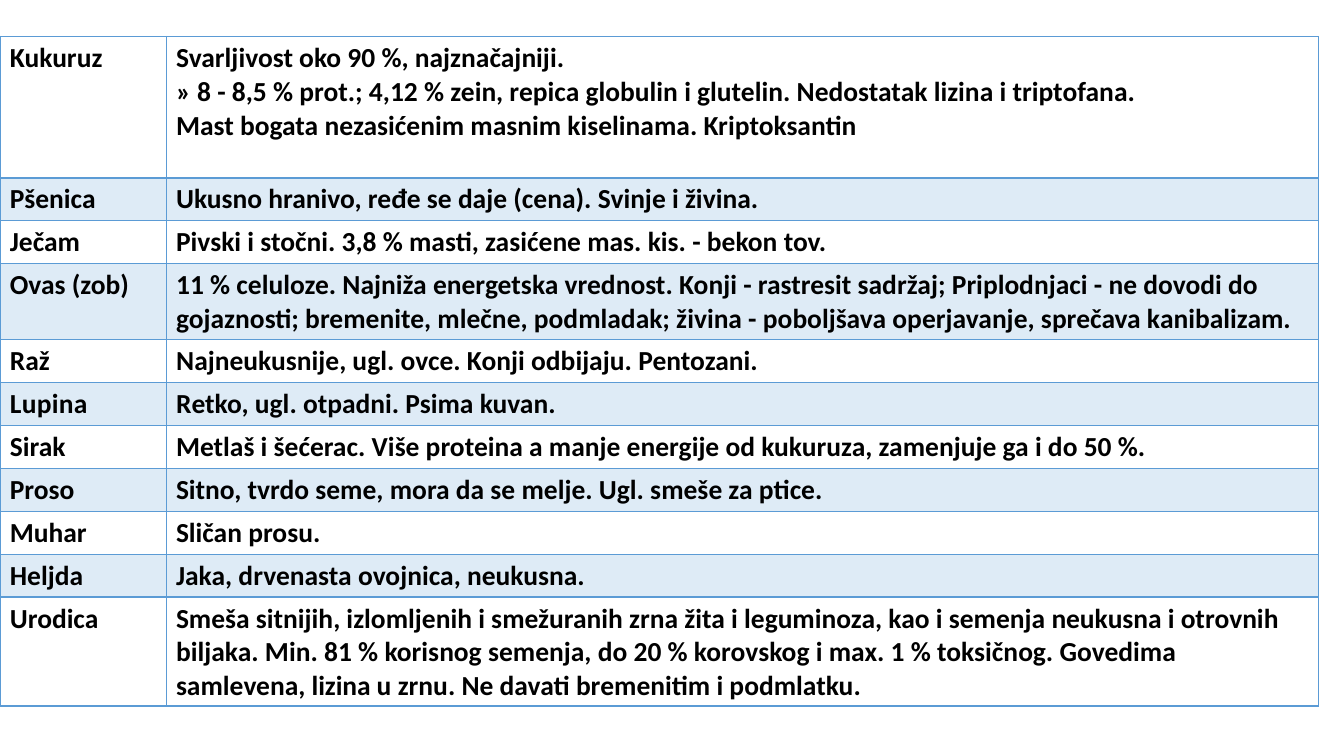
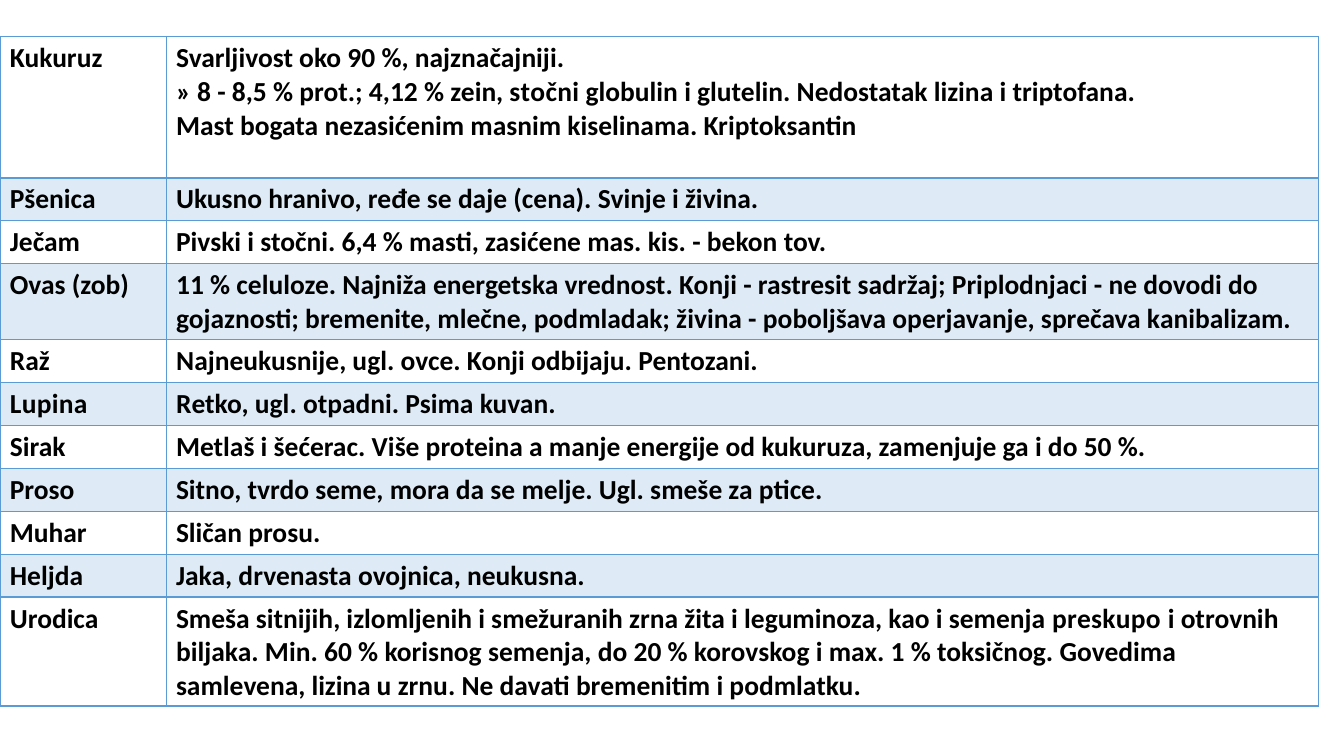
zein repica: repica -> stočni (544, 92)
3,8: 3,8 -> 6,4 (359, 243)
semenja neukusna: neukusna -> preskupo (1106, 619)
81: 81 -> 60 (338, 653)
